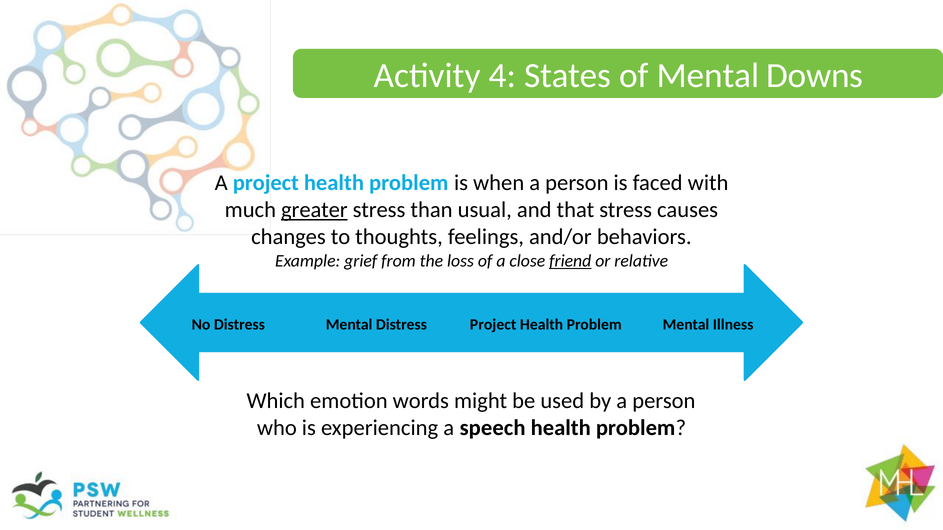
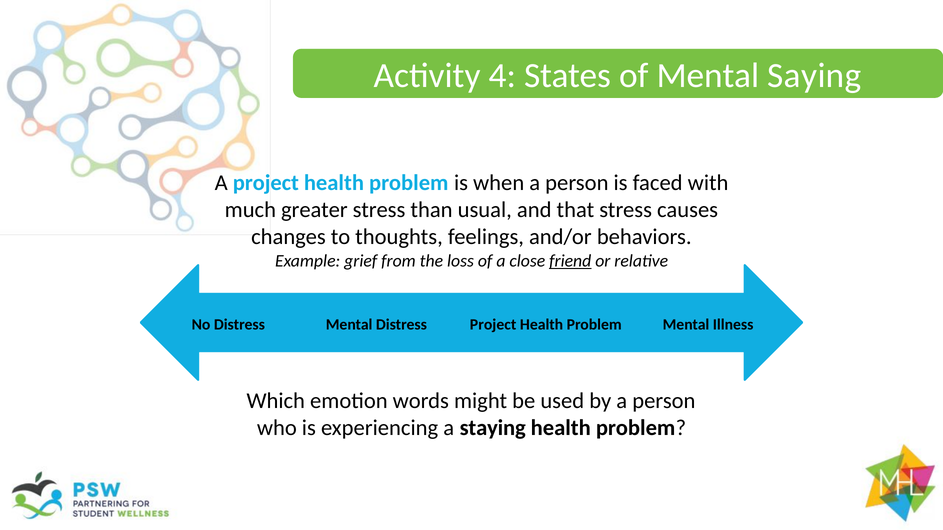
Downs: Downs -> Saying (814, 76)
greater underline: present -> none (314, 210)
speech: speech -> staying (493, 428)
